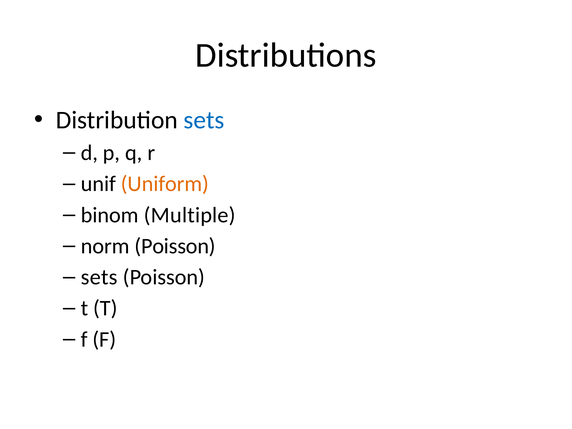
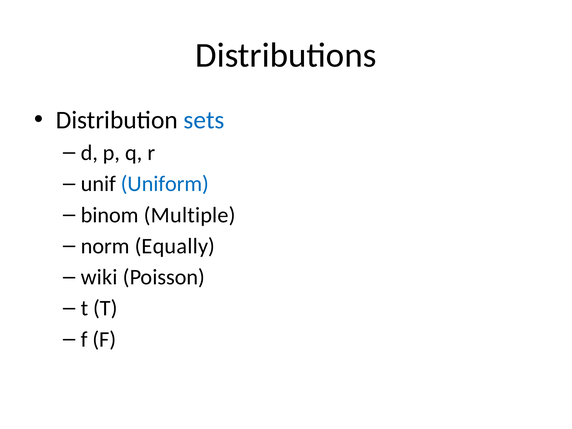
Uniform colour: orange -> blue (165, 184)
norm Poisson: Poisson -> Equally (175, 246)
sets: sets -> wiki (99, 277)
